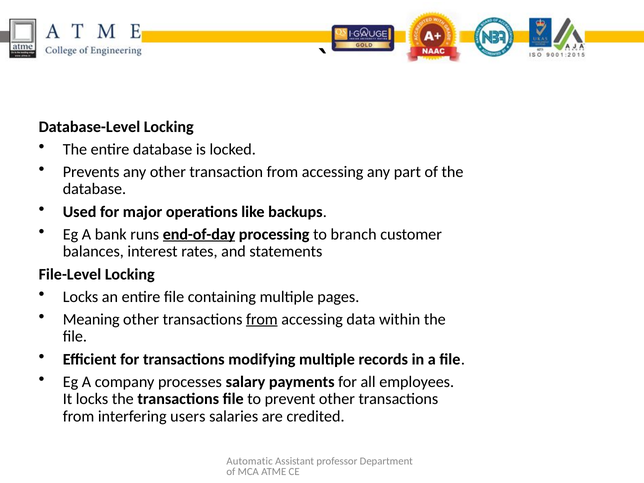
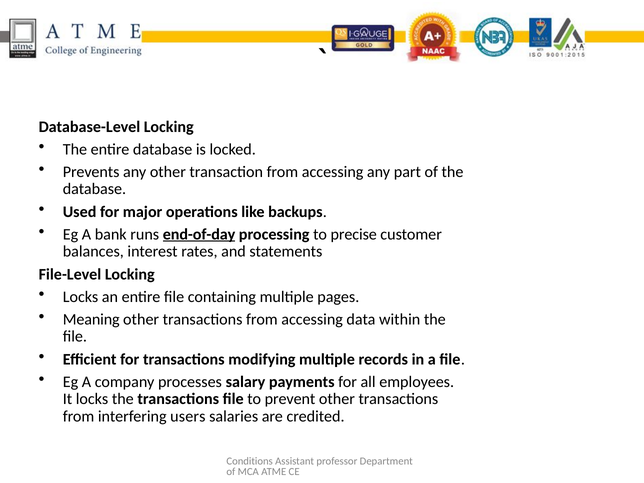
branch: branch -> precise (354, 234)
from underline: present -> none (262, 319)
Automatic: Automatic -> Conditions (250, 461)
